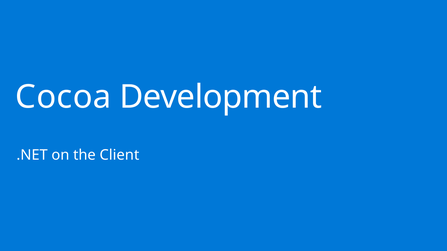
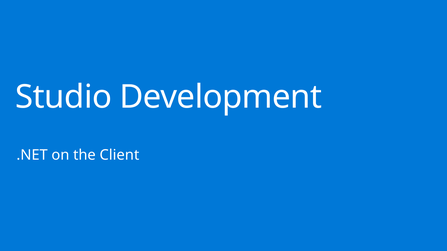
Cocoa: Cocoa -> Studio (64, 97)
